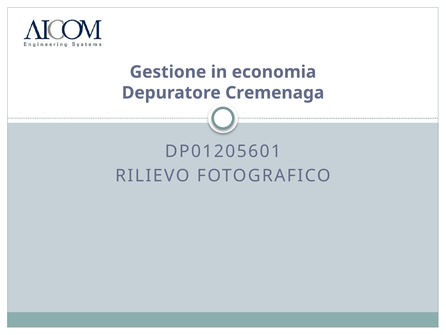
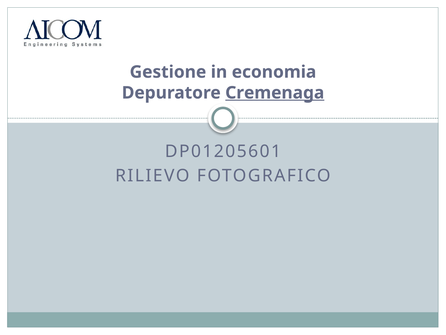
Cremenaga underline: none -> present (275, 93)
